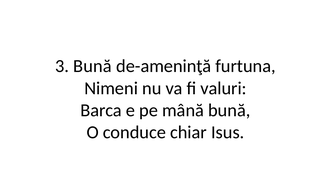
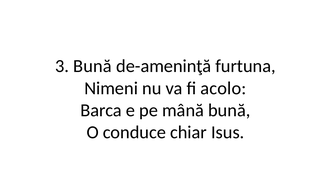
valuri: valuri -> acolo (223, 88)
